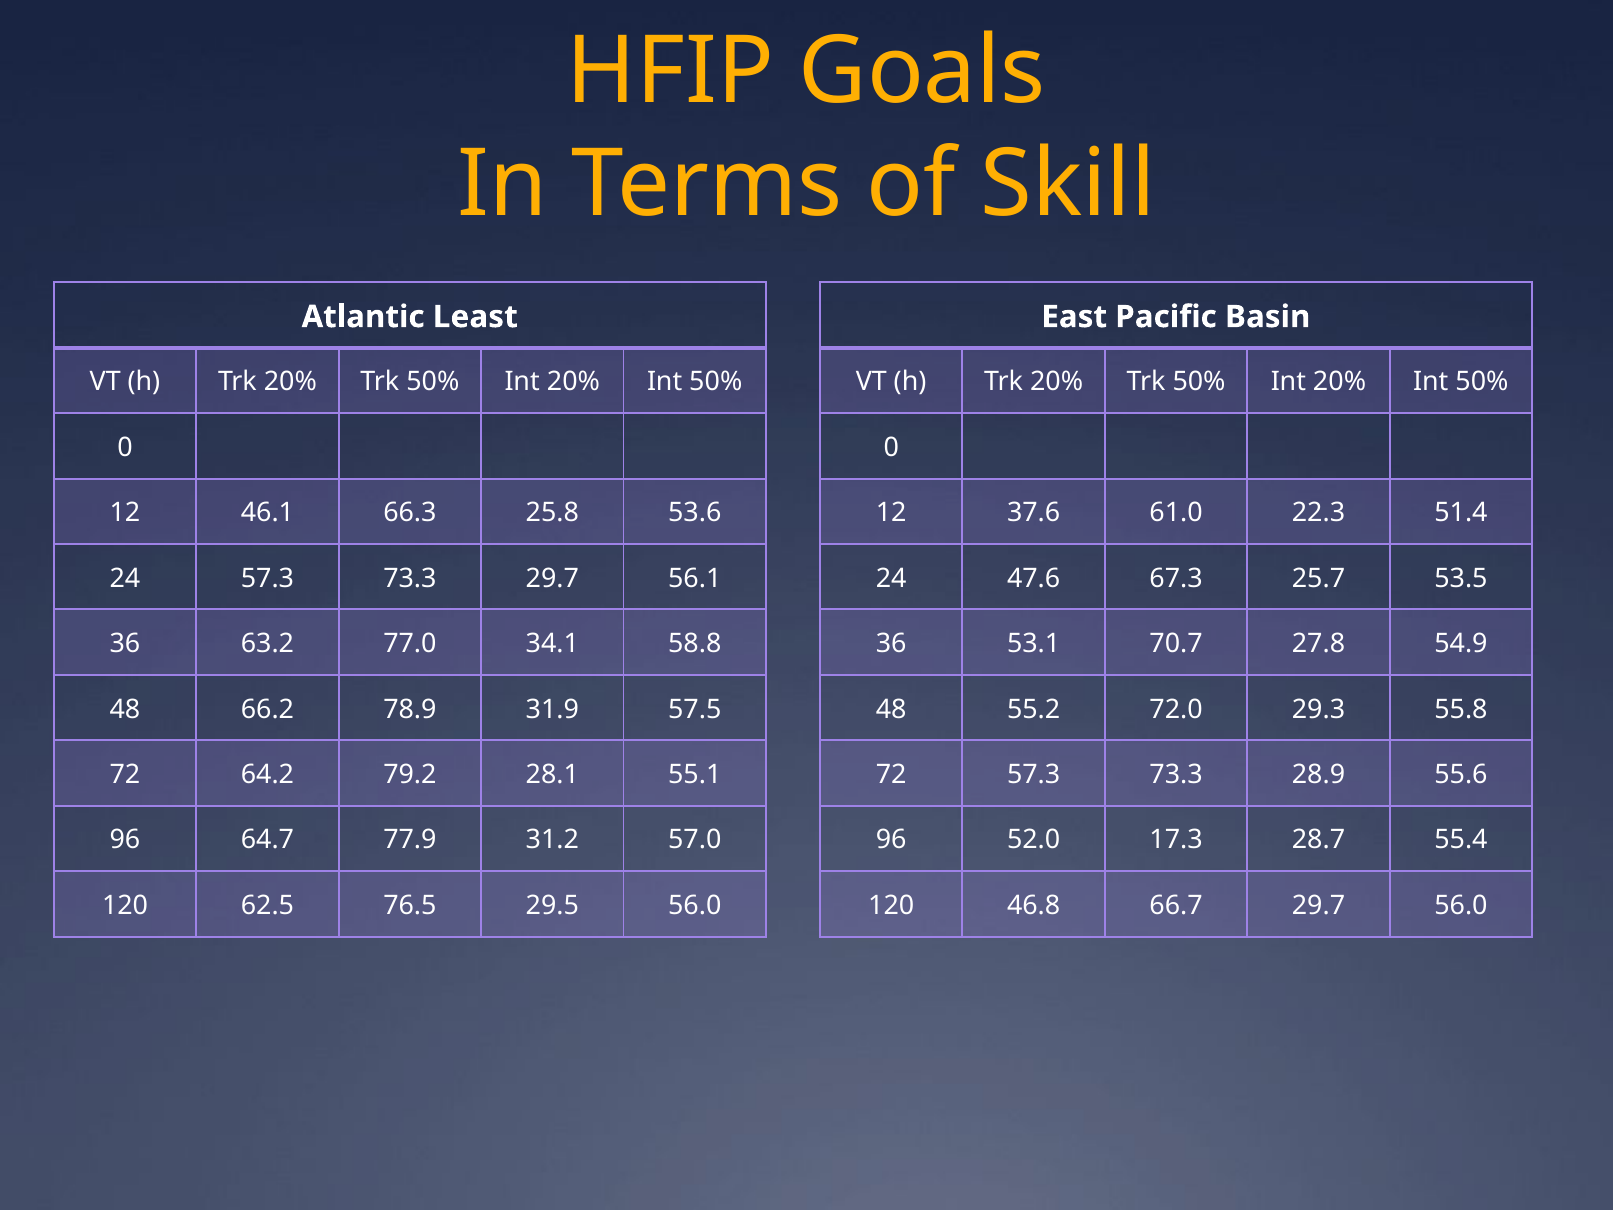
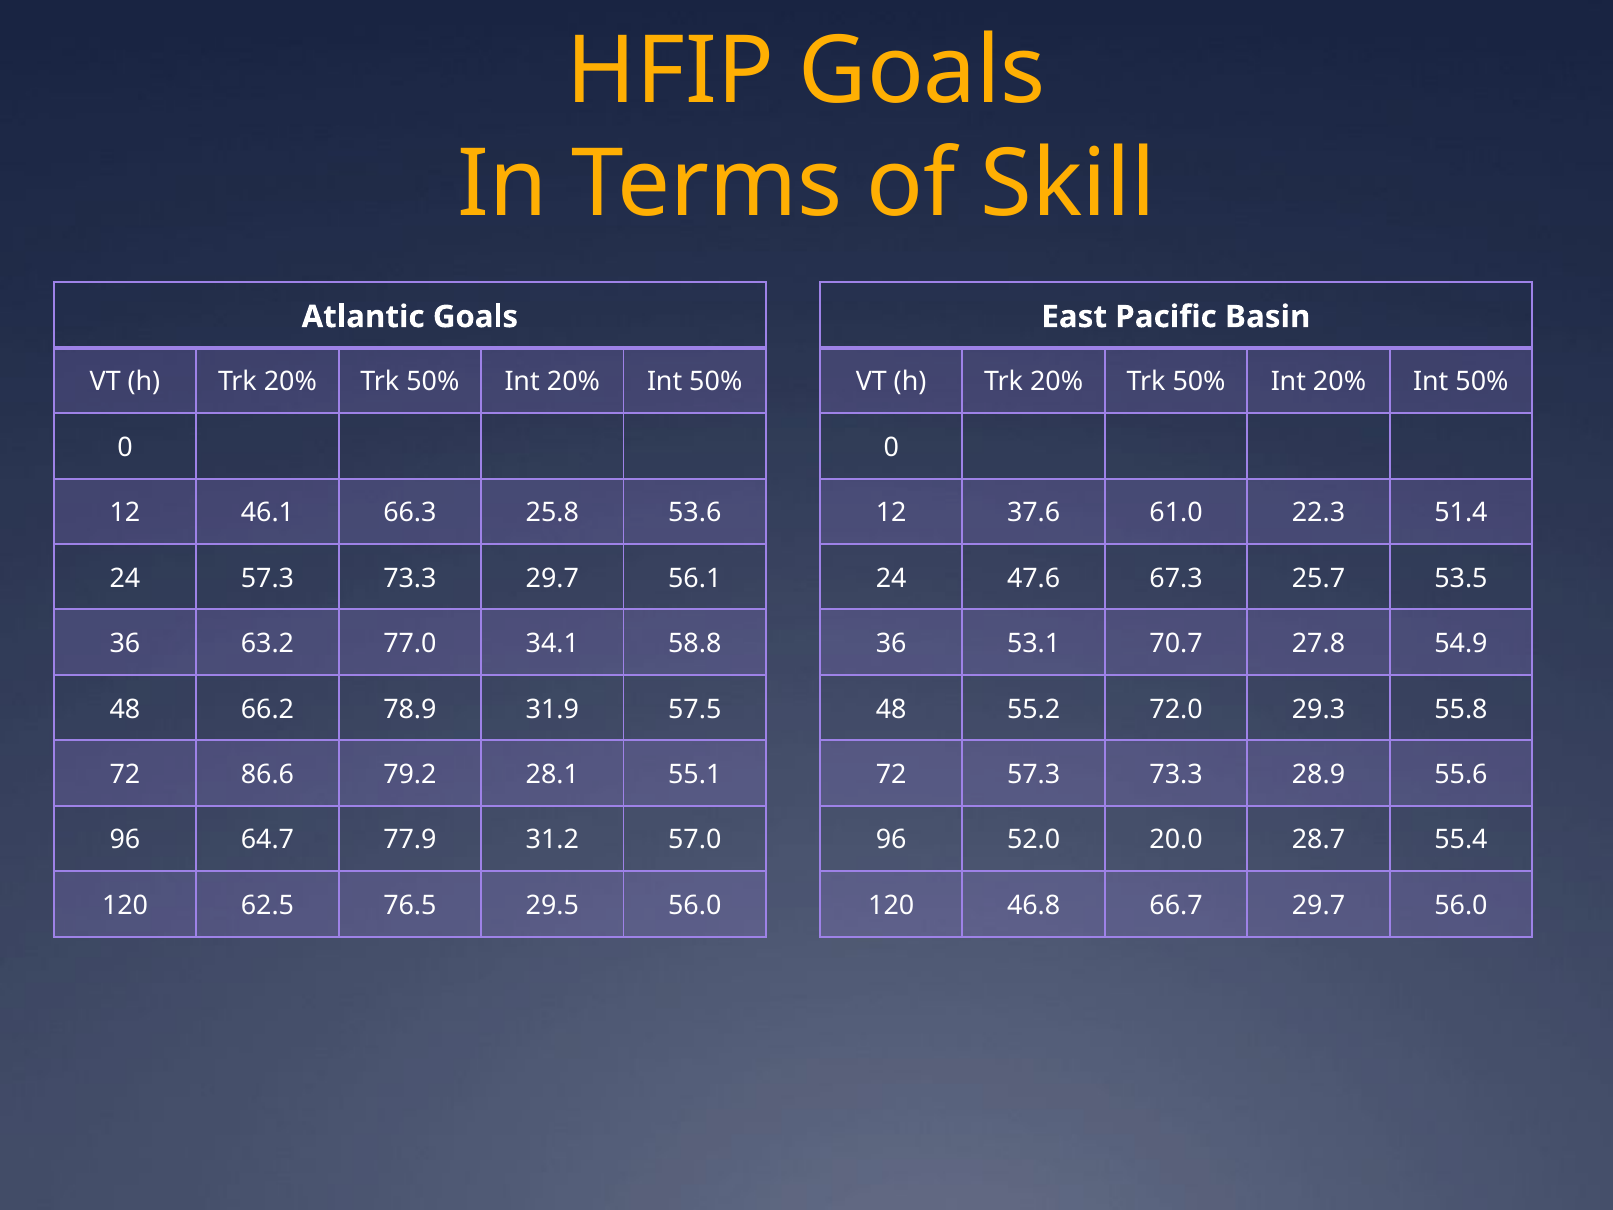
Atlantic Least: Least -> Goals (475, 317)
64.2: 64.2 -> 86.6 (267, 774)
17.3: 17.3 -> 20.0 (1176, 840)
